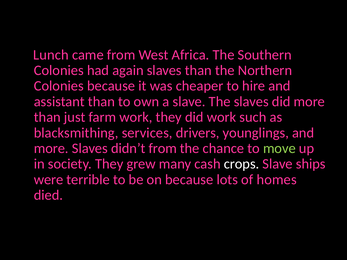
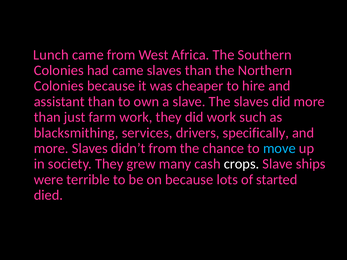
had again: again -> came (128, 70)
younglings: younglings -> specifically (256, 133)
move colour: light green -> light blue (279, 148)
homes: homes -> started (277, 180)
